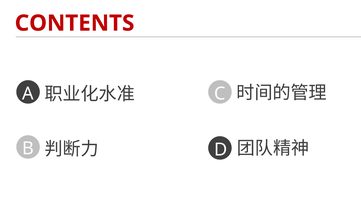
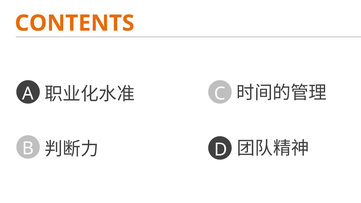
CONTENTS colour: red -> orange (75, 23)
